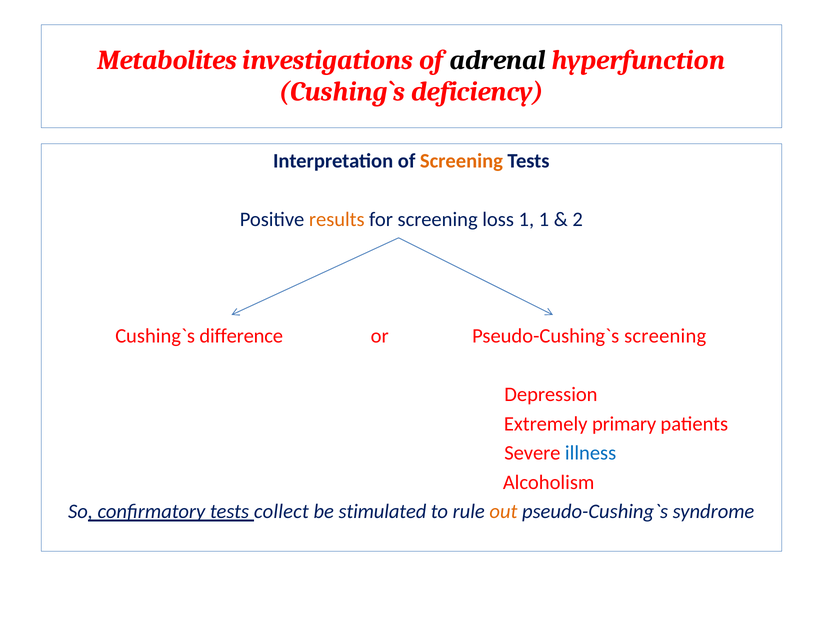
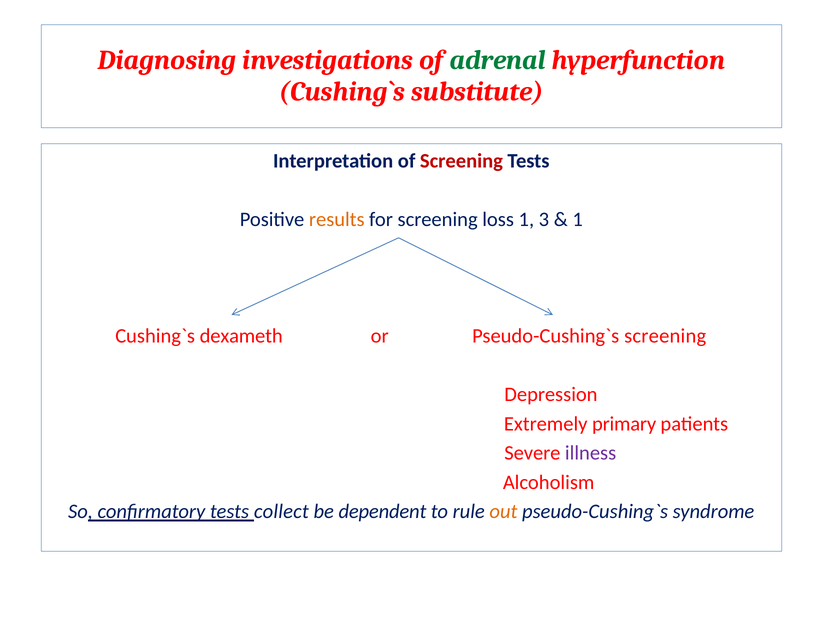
Metabolites: Metabolites -> Diagnosing (167, 60)
adrenal colour: black -> green (498, 60)
deficiency: deficiency -> substitute (477, 92)
Screening colour: orange -> red (461, 161)
1 1: 1 -> 3 (544, 219)
2: 2 -> 1 (578, 219)
difference: difference -> dexameth (241, 336)
illness colour: blue -> purple (591, 453)
stimulated: stimulated -> dependent (382, 512)
